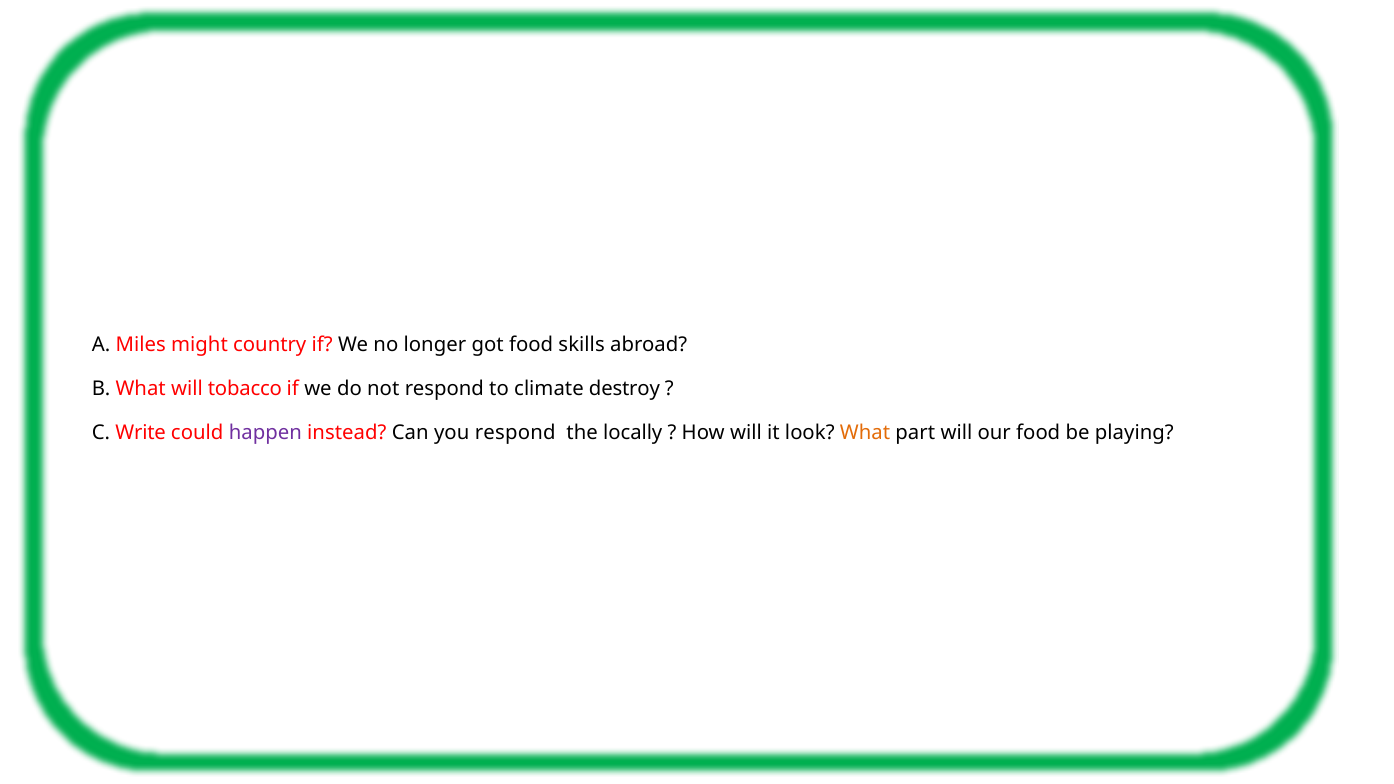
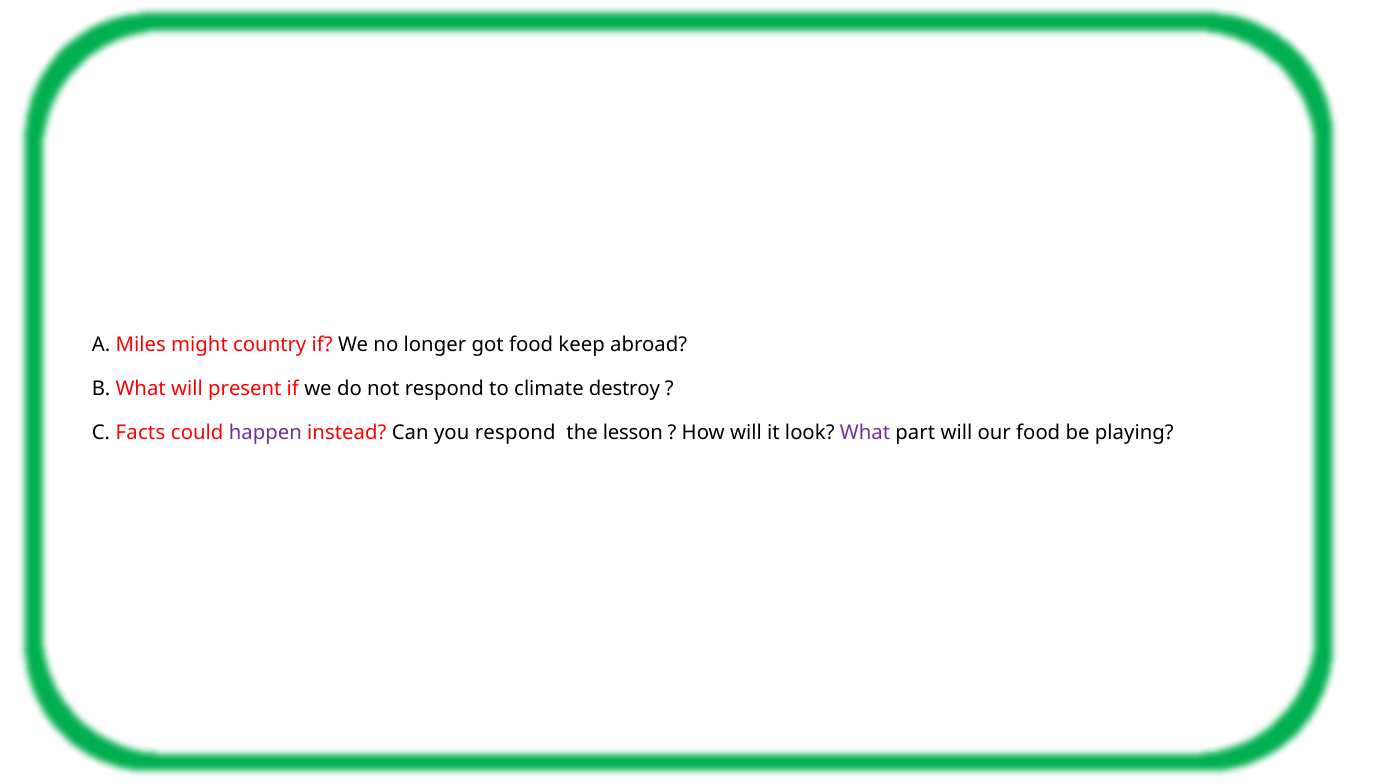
skills: skills -> keep (582, 345)
tobacco: tobacco -> present (245, 389)
Write: Write -> Facts (140, 433)
locally: locally -> lesson (633, 433)
What colour: orange -> purple (865, 433)
